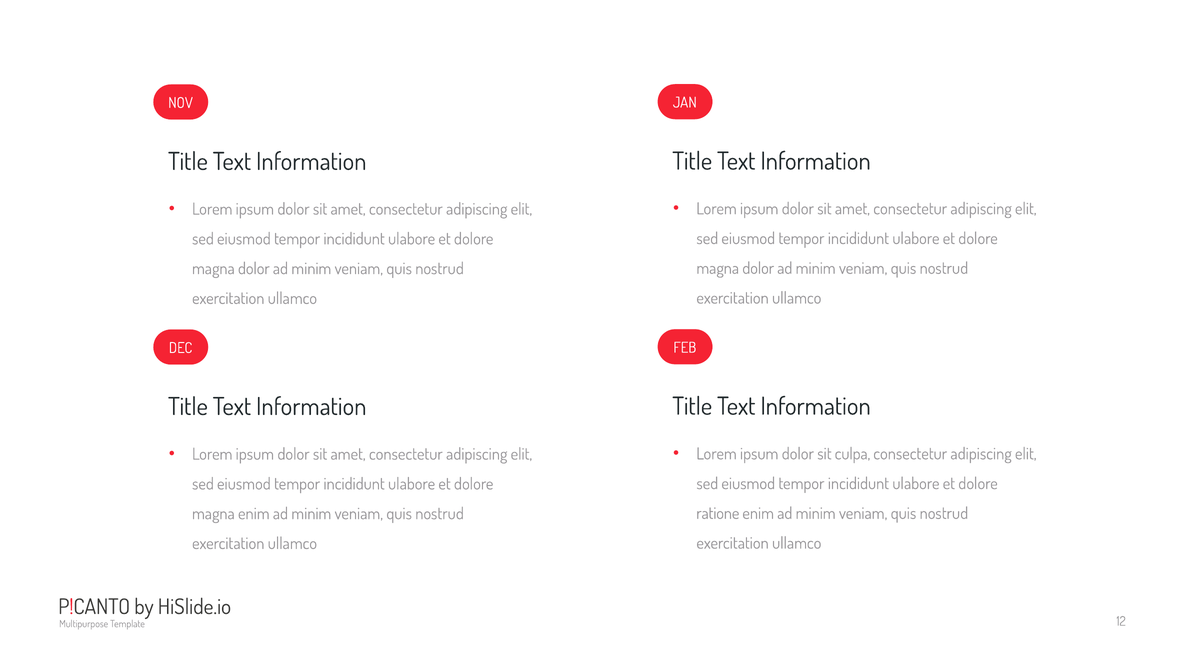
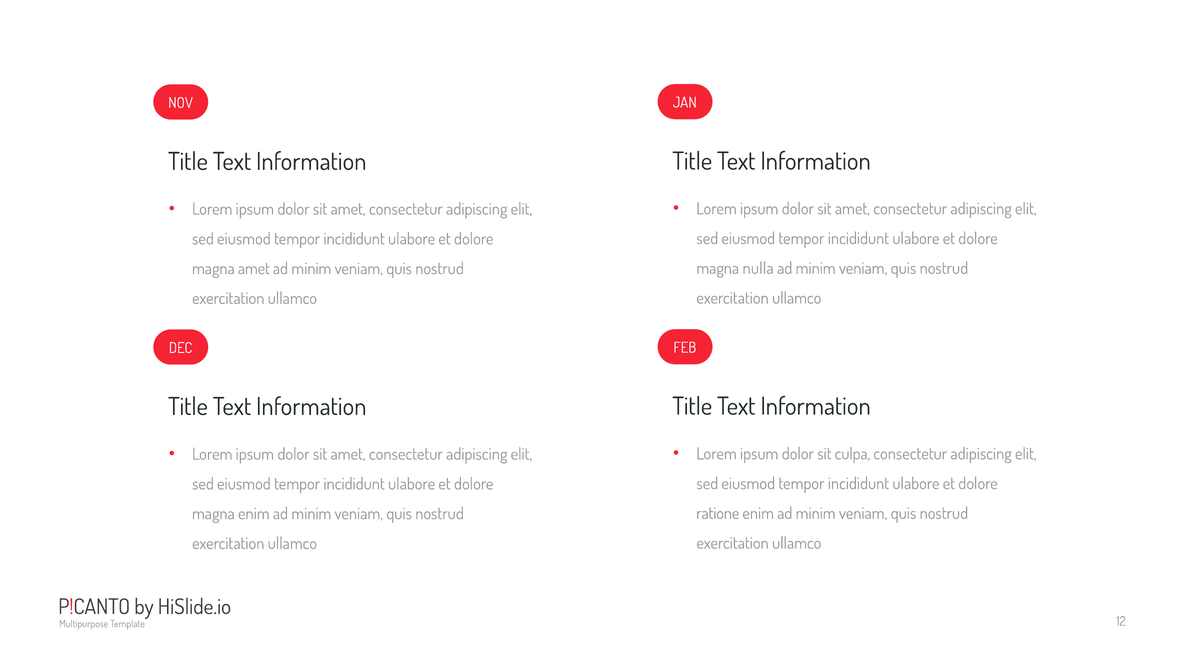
dolor: dolor -> nulla (758, 268)
dolor: dolor -> amet (254, 269)
